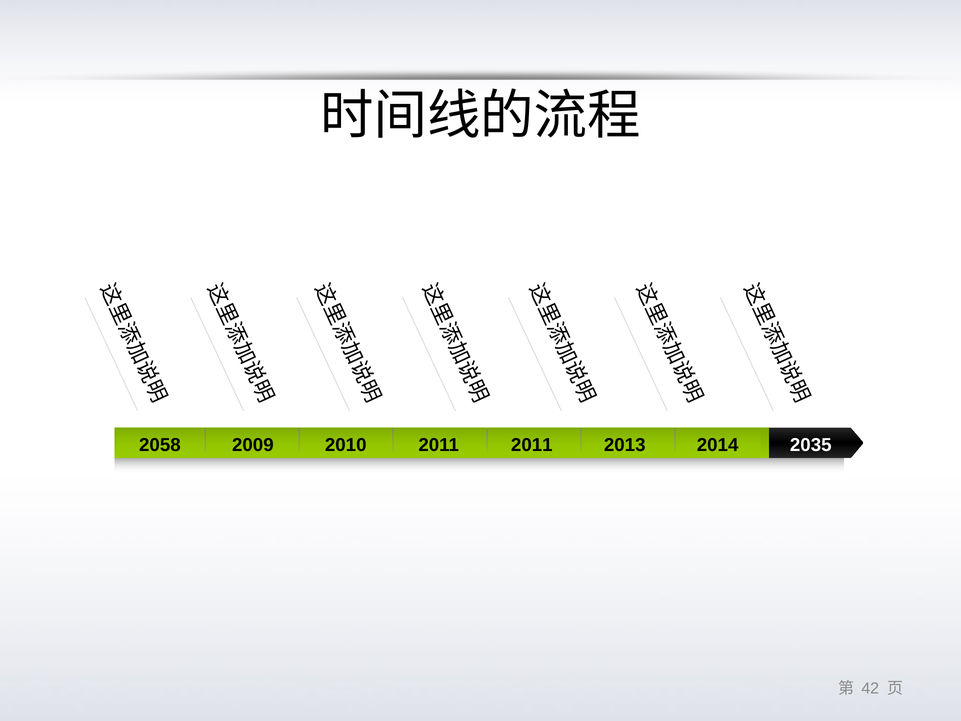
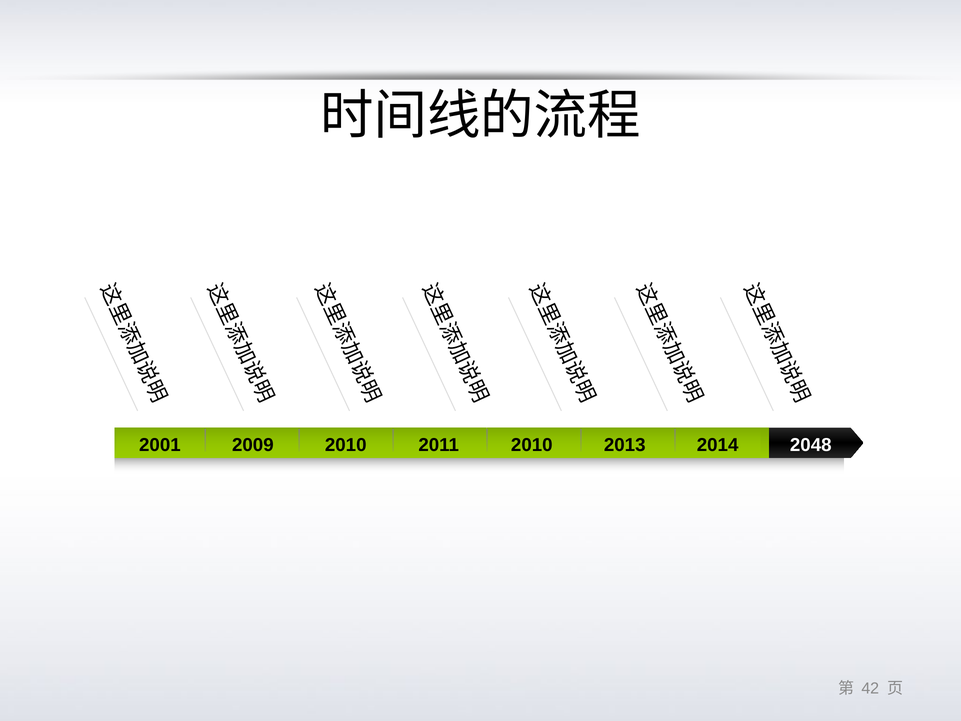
2058: 2058 -> 2001 (160, 445)
2011 2011: 2011 -> 2010 (532, 445)
2035: 2035 -> 2048 (811, 445)
